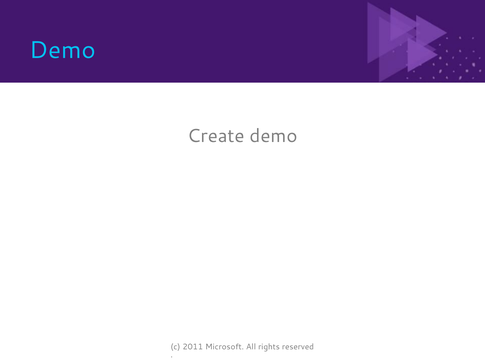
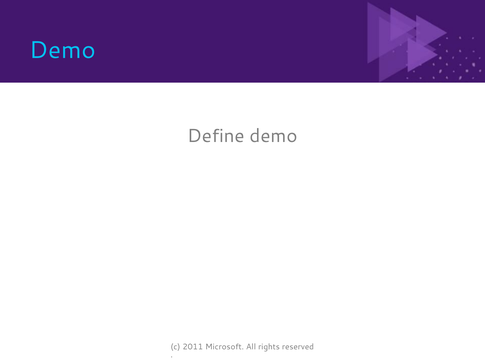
Create: Create -> Define (216, 136)
